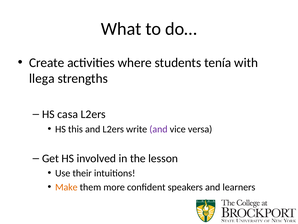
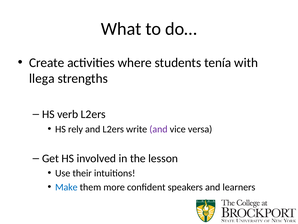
casa: casa -> verb (68, 114)
this: this -> rely (76, 129)
Make colour: orange -> blue (66, 187)
